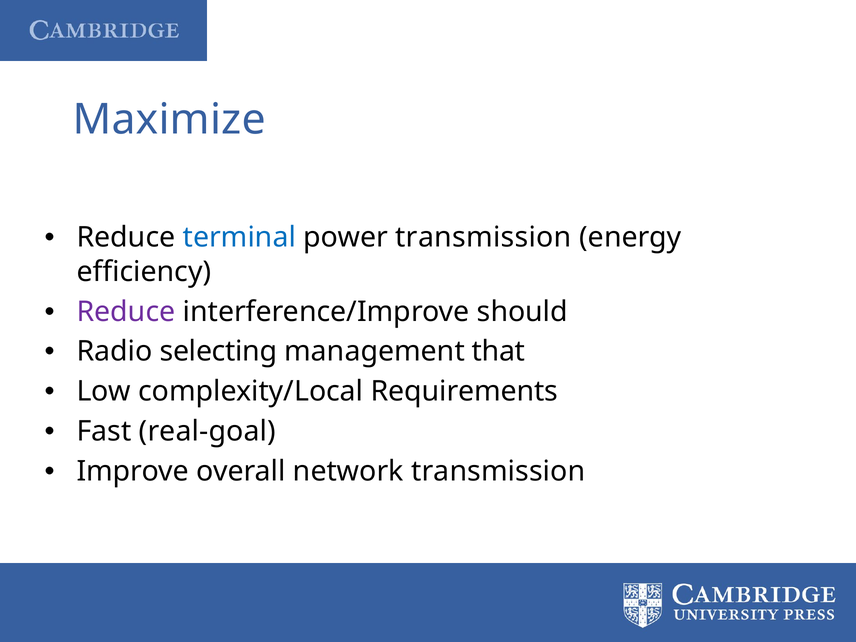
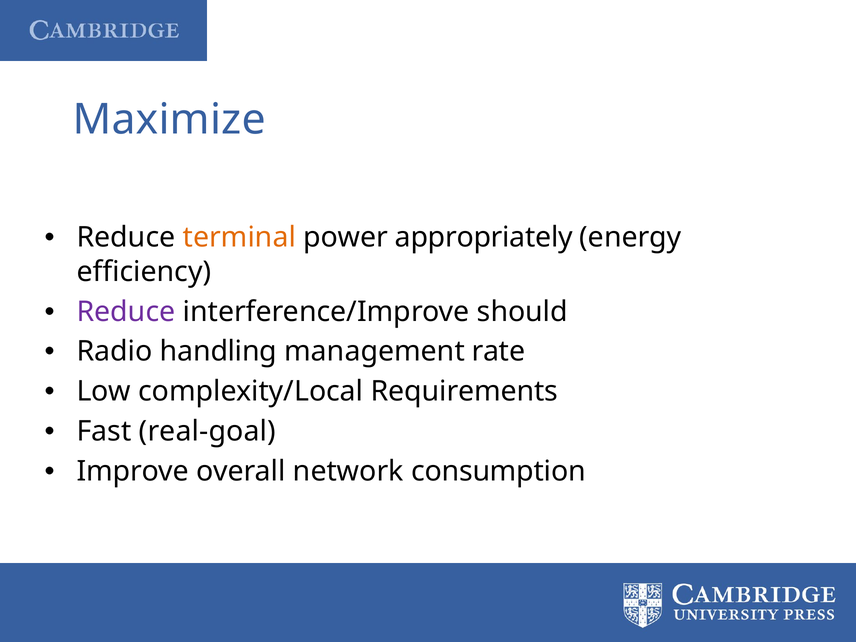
terminal colour: blue -> orange (239, 237)
power transmission: transmission -> appropriately (484, 237)
selecting: selecting -> handling (218, 352)
that: that -> rate (498, 352)
network transmission: transmission -> consumption (498, 471)
